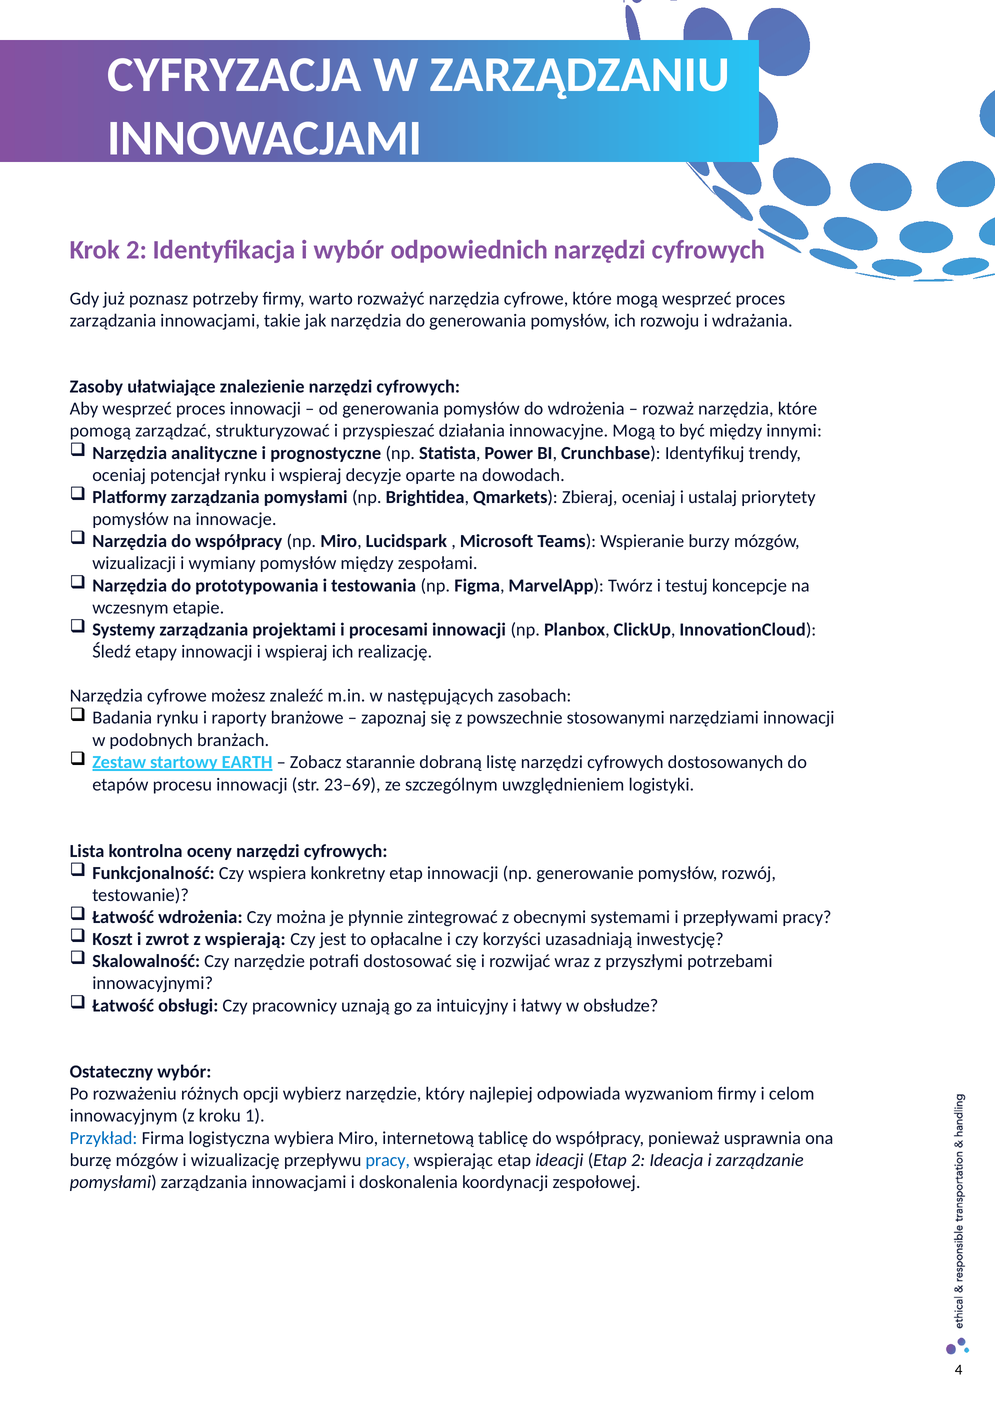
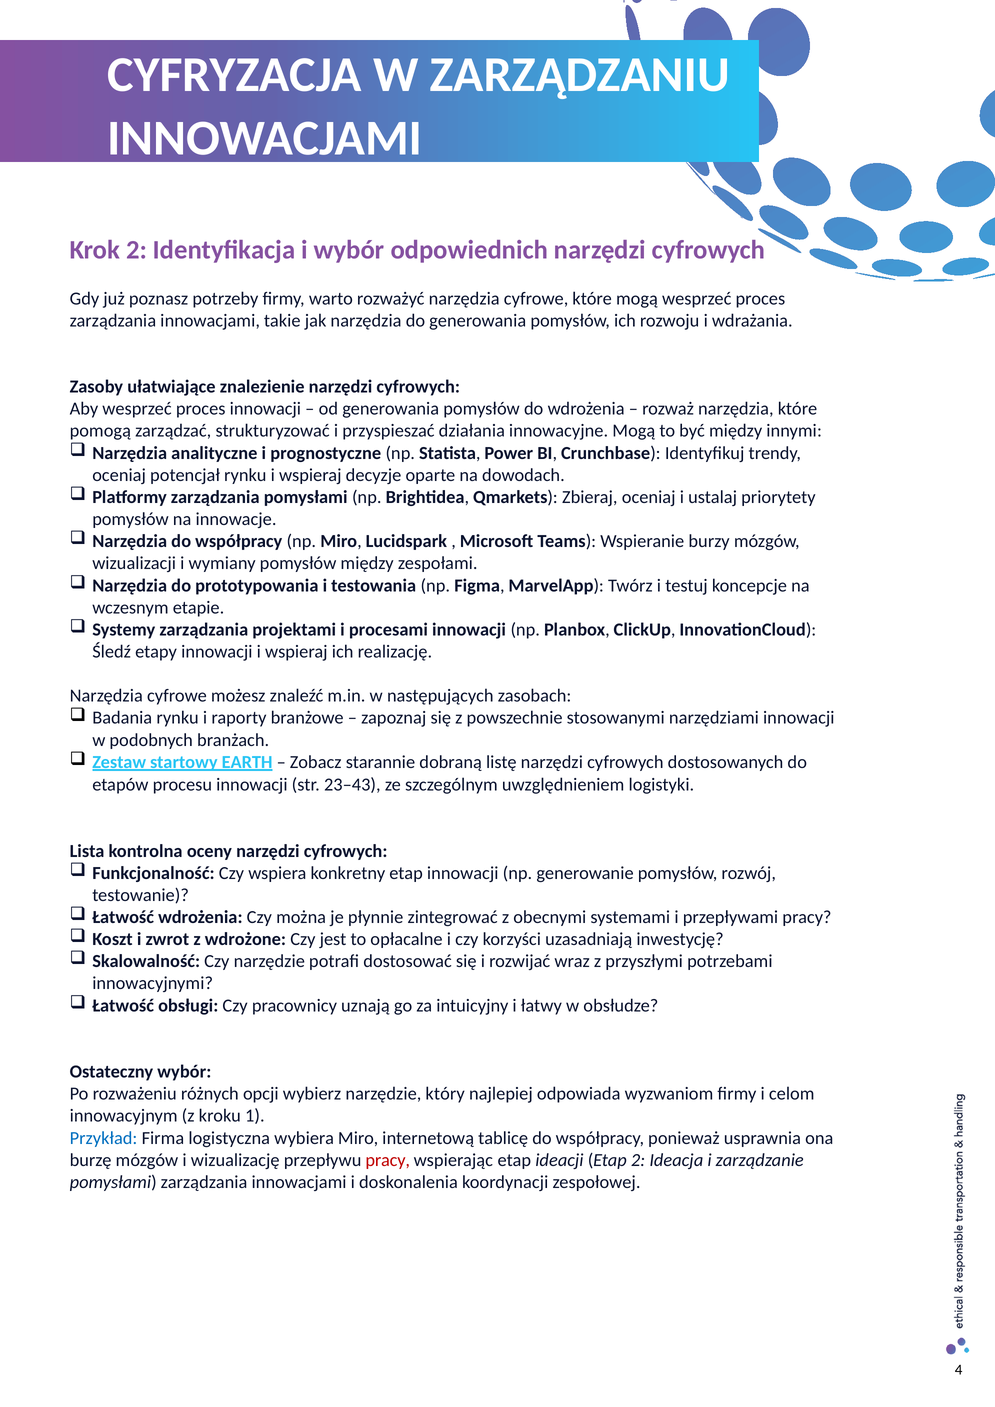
23–69: 23–69 -> 23–43 (352, 785)
wspierają: wspierają -> wdrożone (245, 939)
pracy colour: blue -> red (388, 1160)
